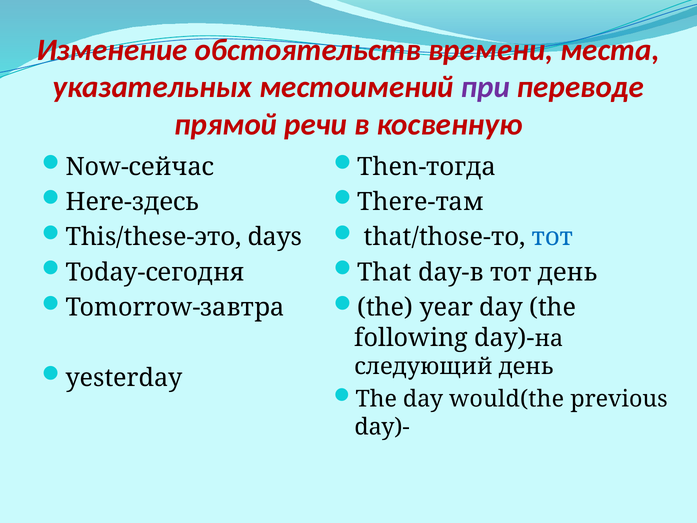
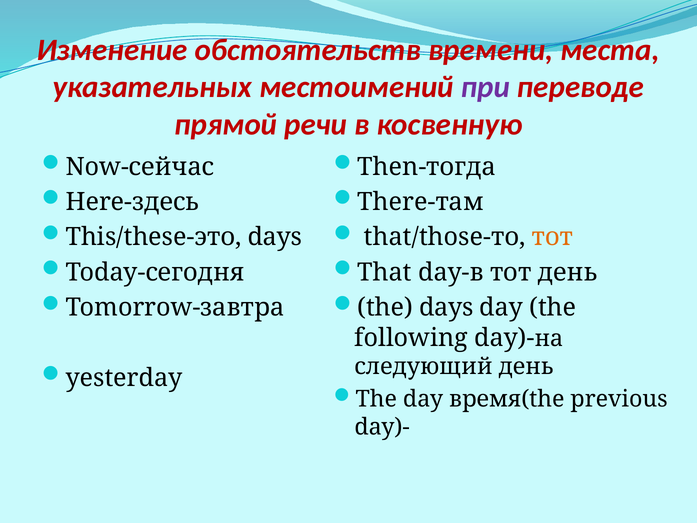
тот colour: blue -> orange (553, 237)
the year: year -> days (446, 307)
would(the: would(the -> время(the (507, 399)
